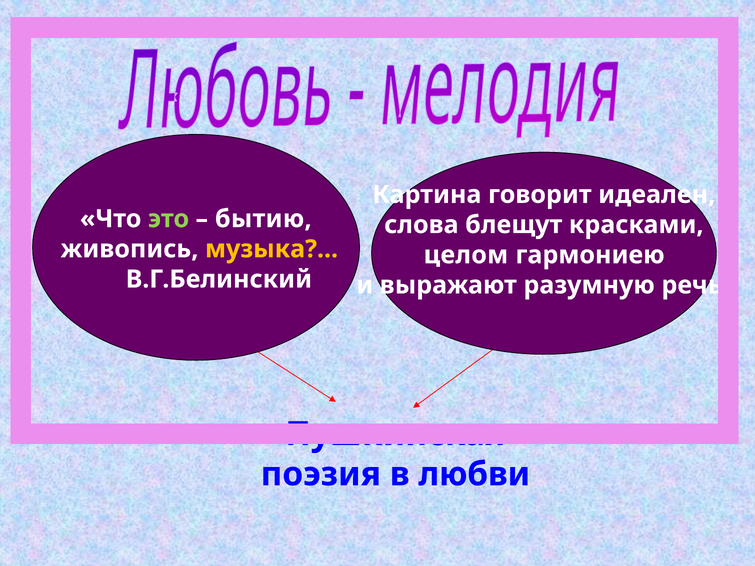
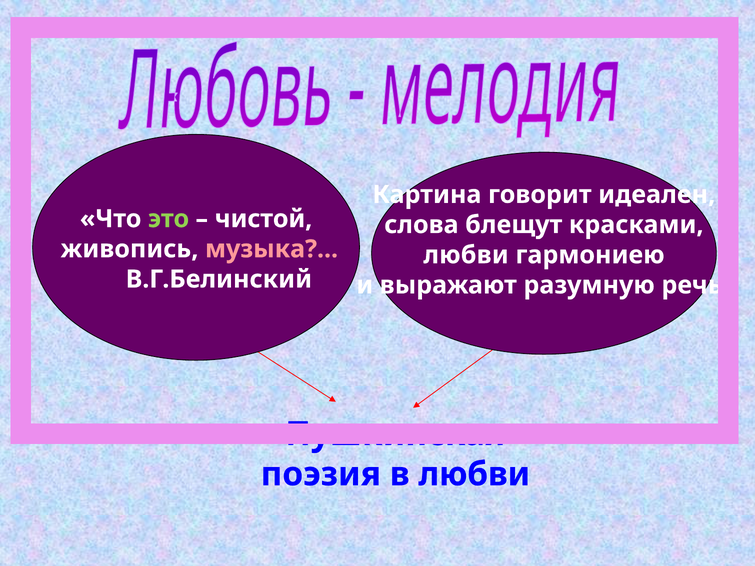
бытию: бытию -> чистой (263, 219)
музыка colour: yellow -> pink (272, 249)
целом: целом -> любви (466, 255)
